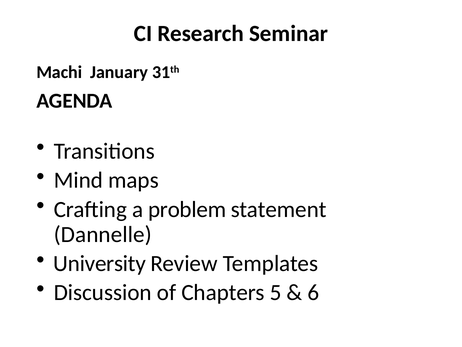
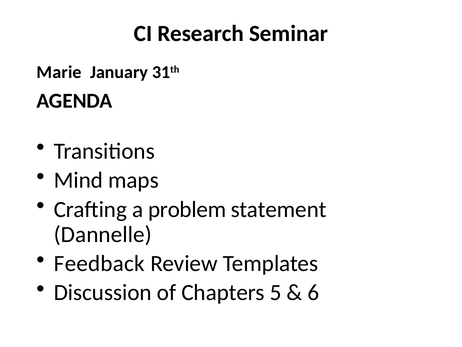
Machi: Machi -> Marie (59, 72)
University: University -> Feedback (99, 263)
